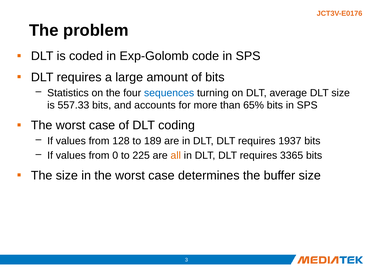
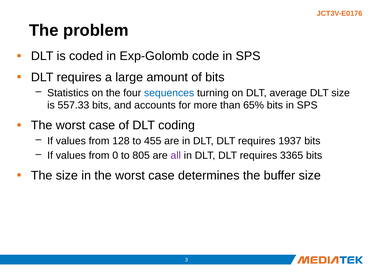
189: 189 -> 455 (153, 141)
225: 225 -> 805 (141, 155)
all colour: orange -> purple (176, 155)
